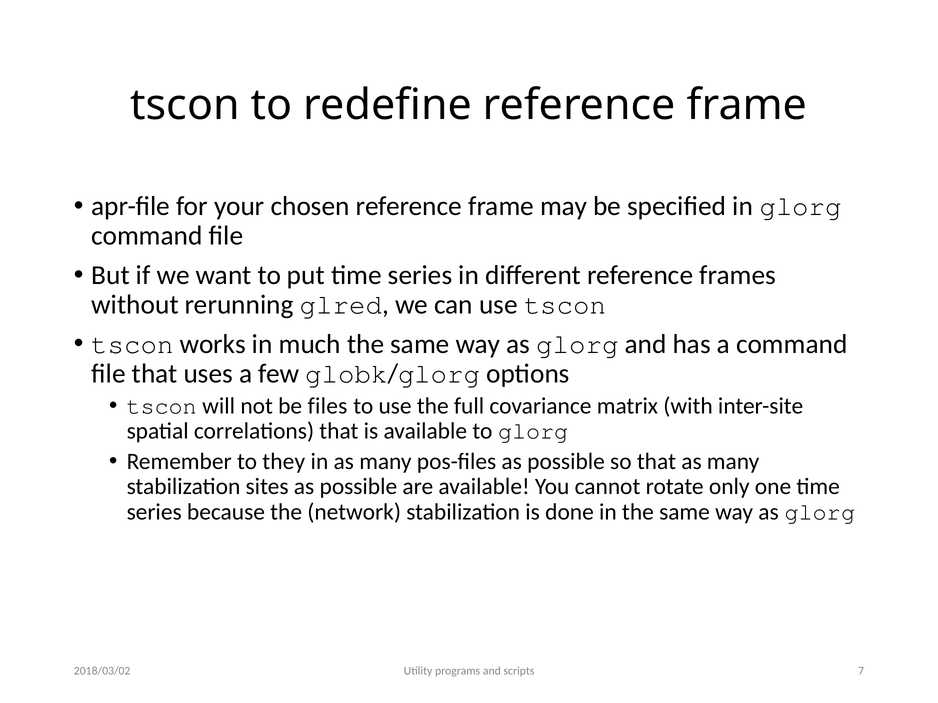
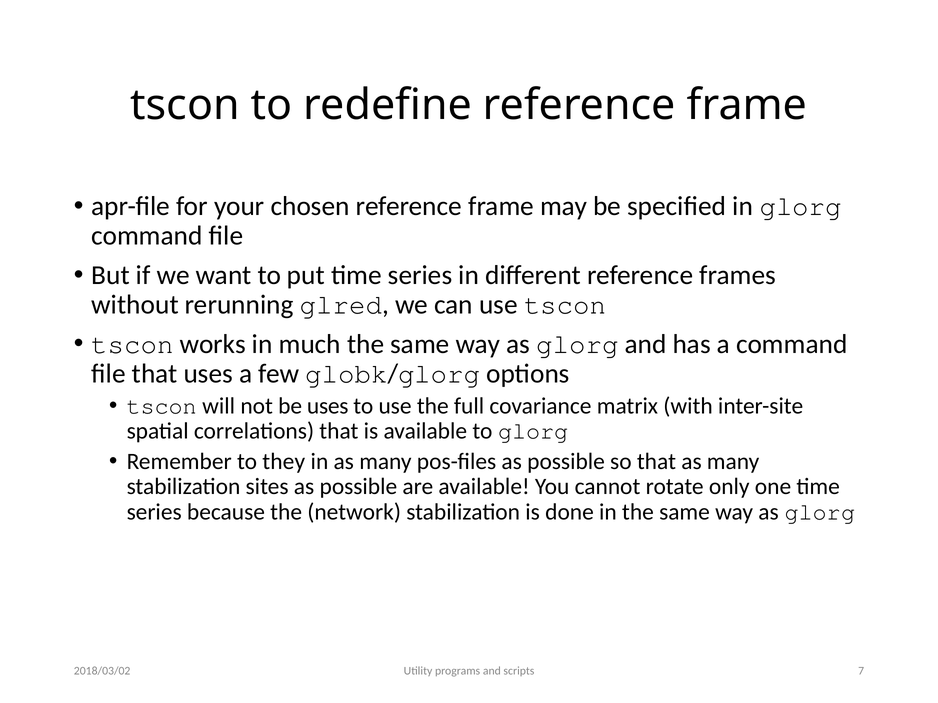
be files: files -> uses (328, 406)
